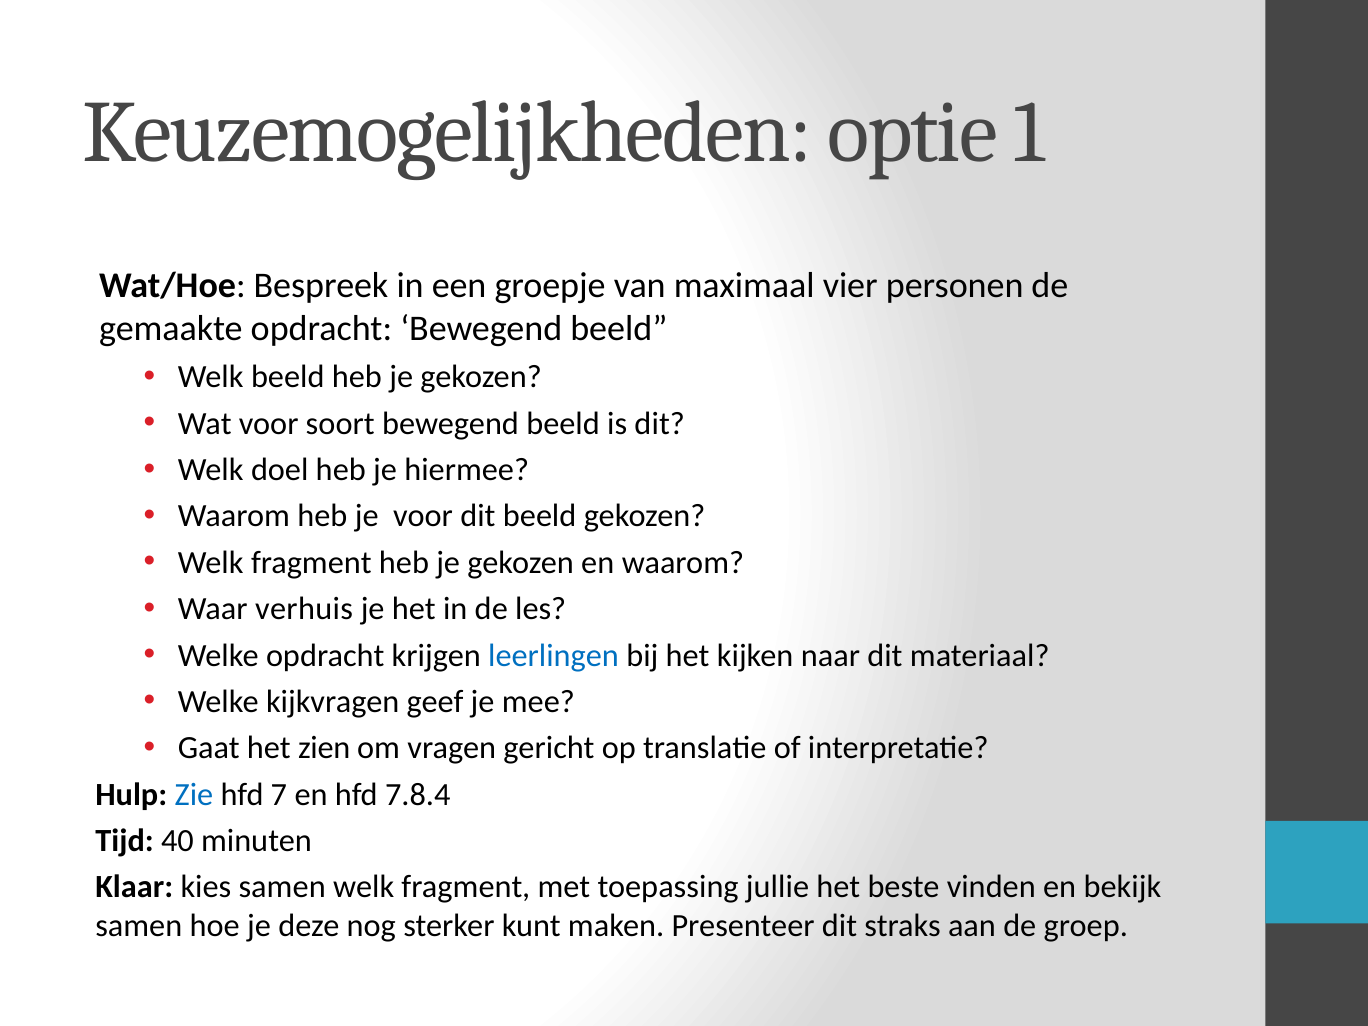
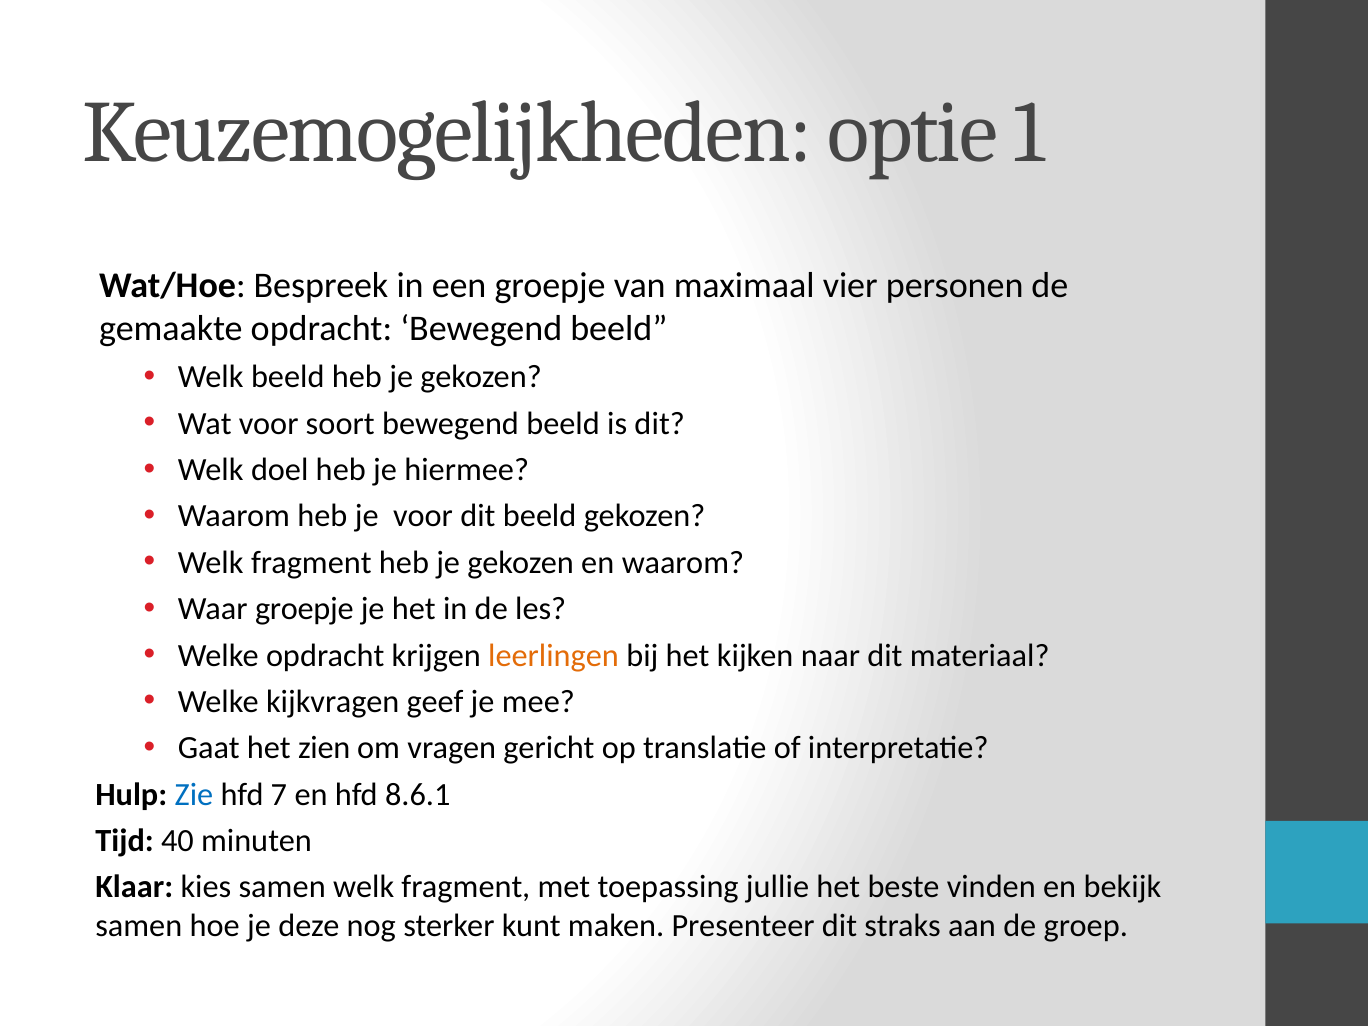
Waar verhuis: verhuis -> groepje (304, 609)
leerlingen colour: blue -> orange (554, 655)
7.8.4: 7.8.4 -> 8.6.1 (418, 794)
